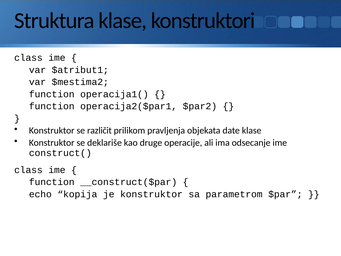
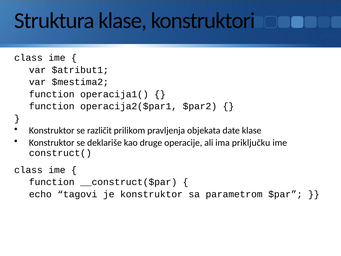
odsecanje: odsecanje -> priključku (251, 143)
kopija: kopija -> tagovi (77, 194)
